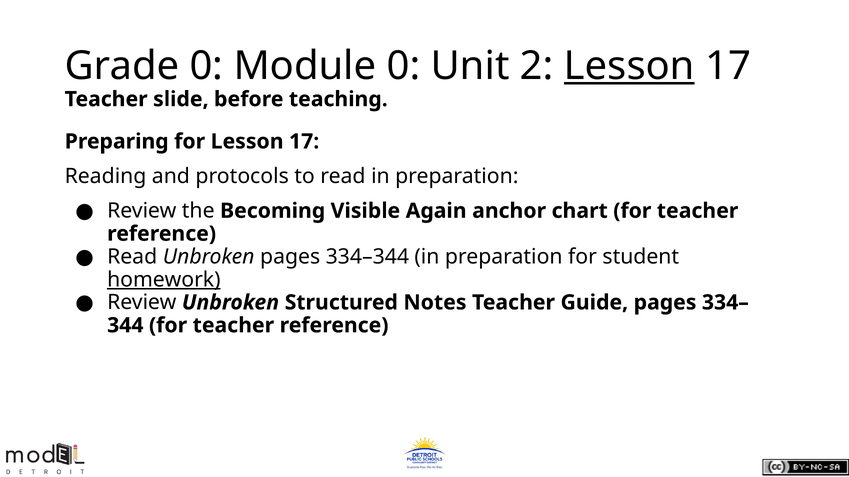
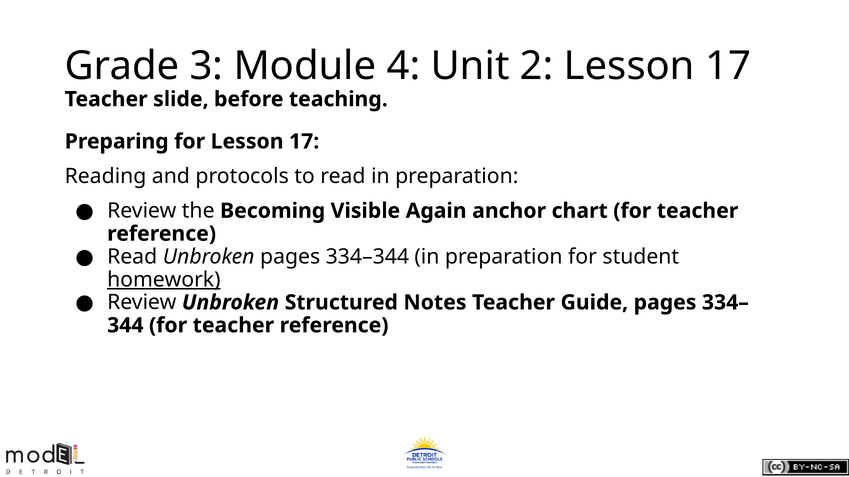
Grade 0: 0 -> 3 (206, 66)
Module 0: 0 -> 4 (404, 66)
Lesson underline: present -> none (629, 66)
